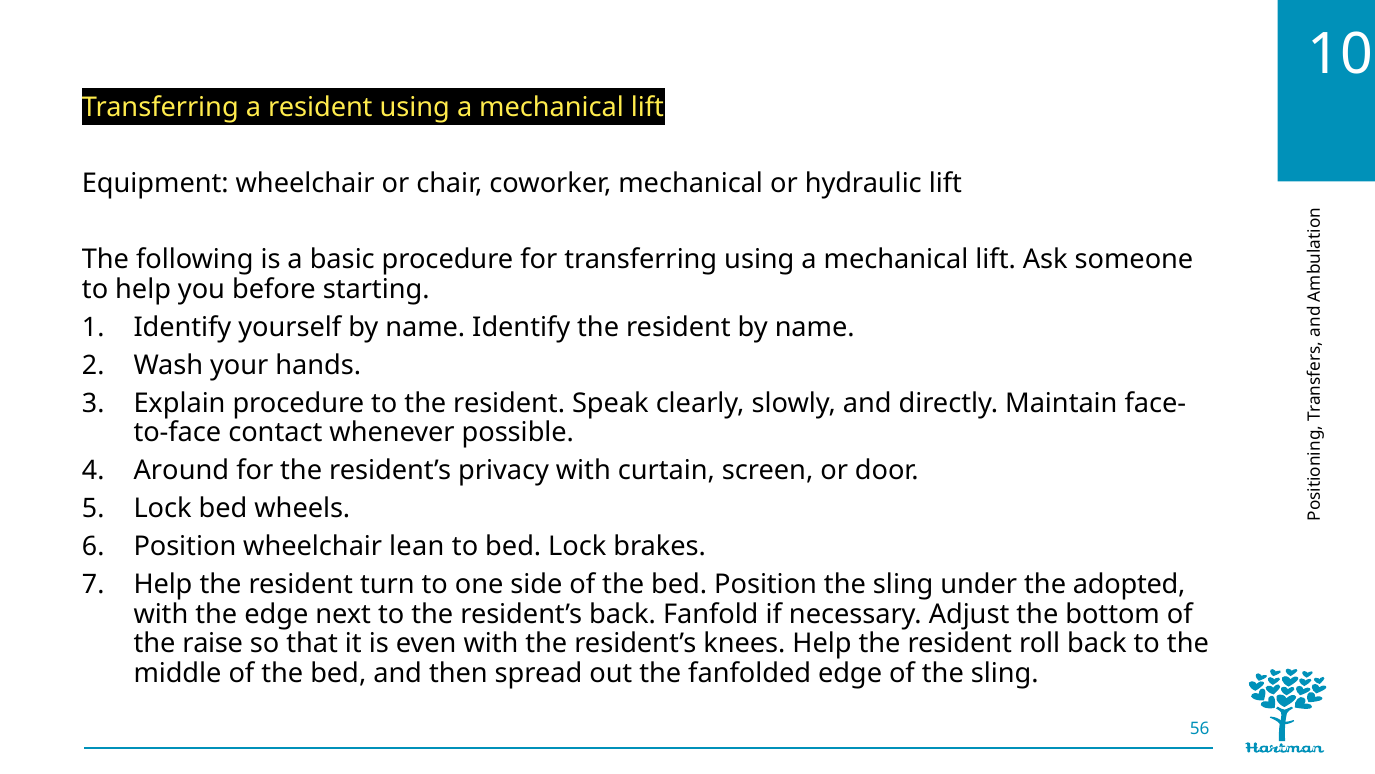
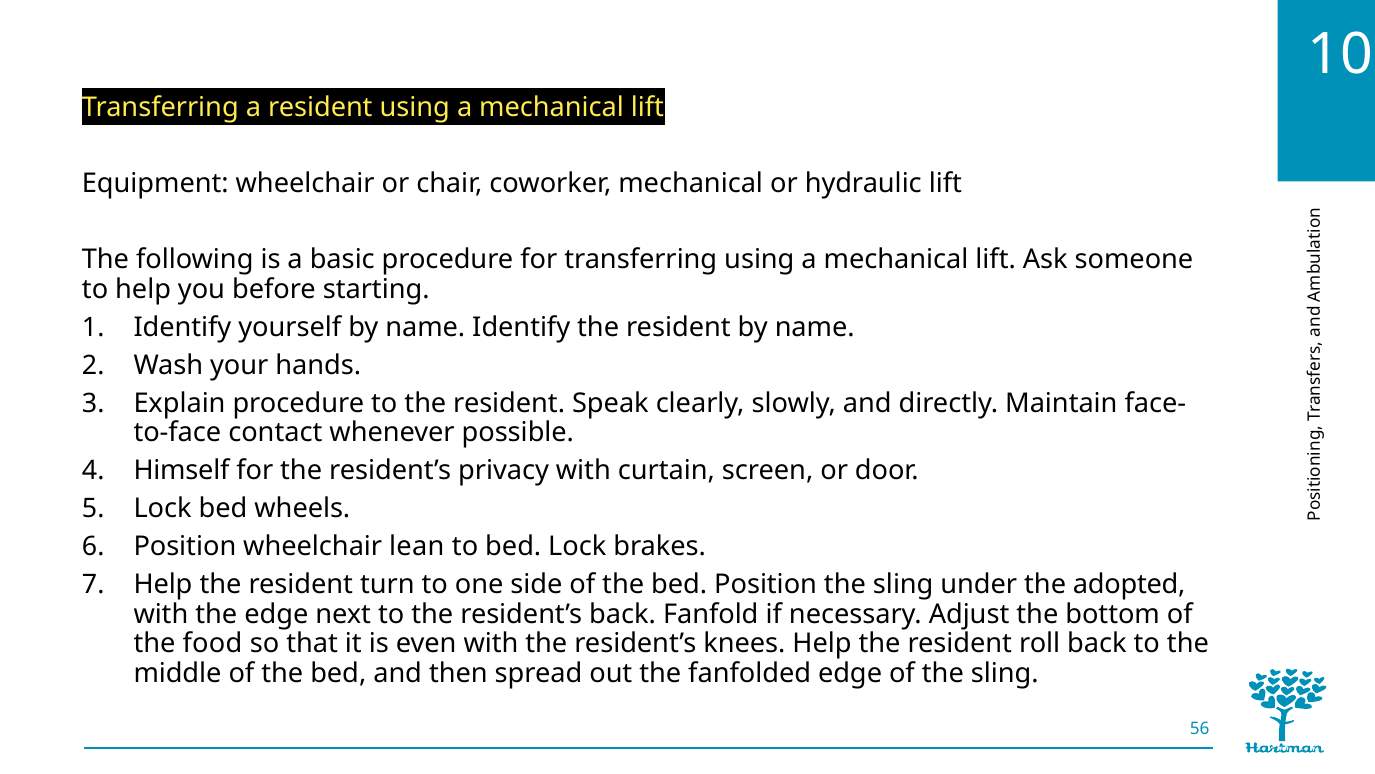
Around: Around -> Himself (182, 470)
raise: raise -> food (212, 643)
